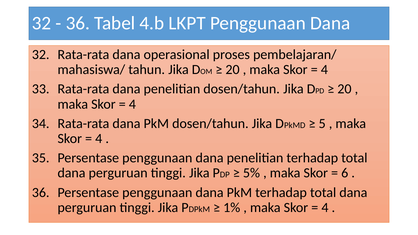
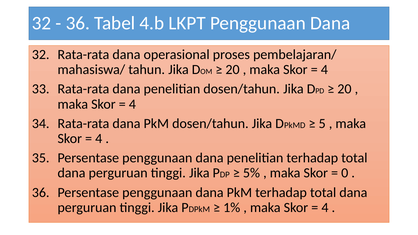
6: 6 -> 0 (345, 173)
